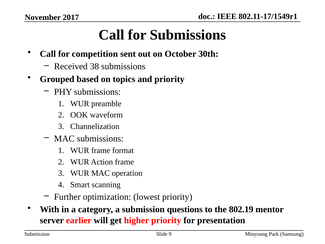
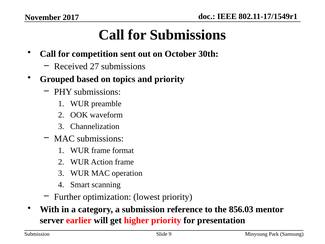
38: 38 -> 27 (94, 66)
questions: questions -> reference (185, 209)
802.19: 802.19 -> 856.03 (241, 209)
